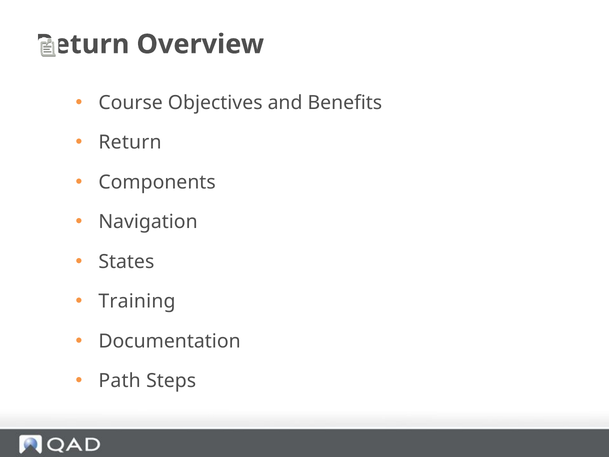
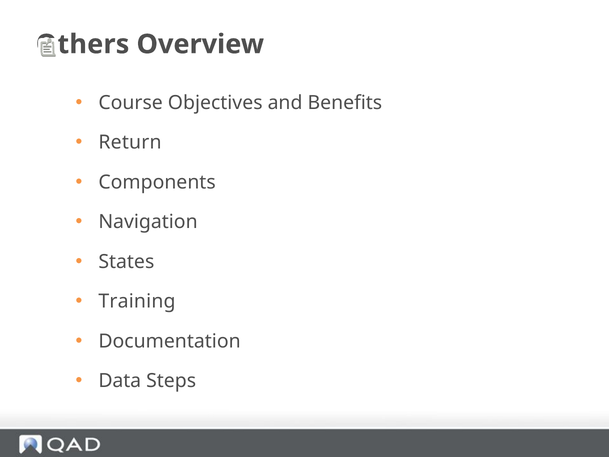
Return: Return -> Others (83, 44)
Path: Path -> Data (120, 381)
